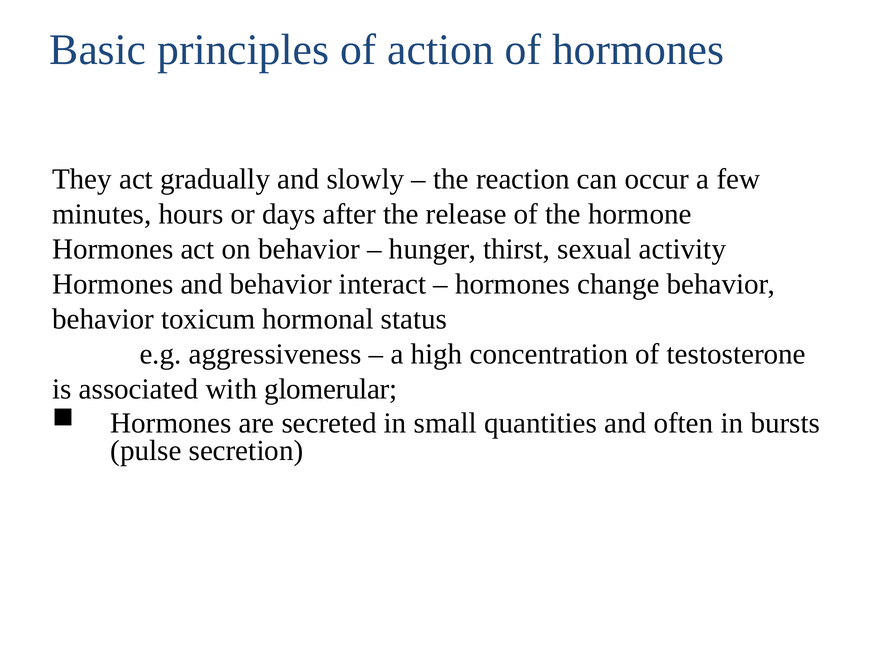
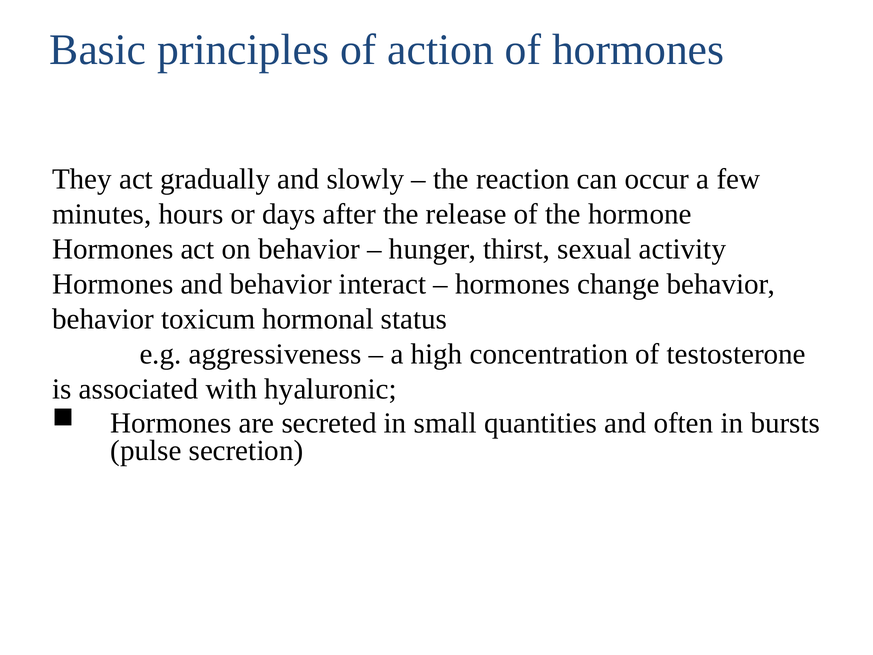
glomerular: glomerular -> hyaluronic (331, 389)
